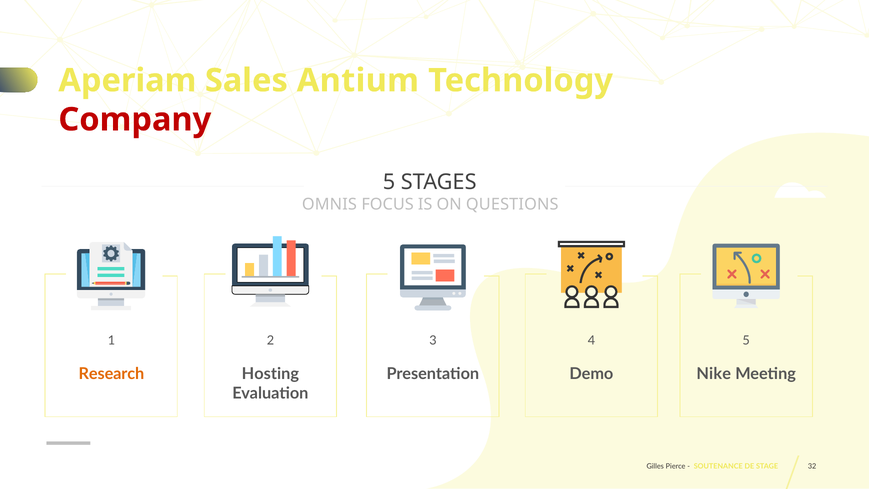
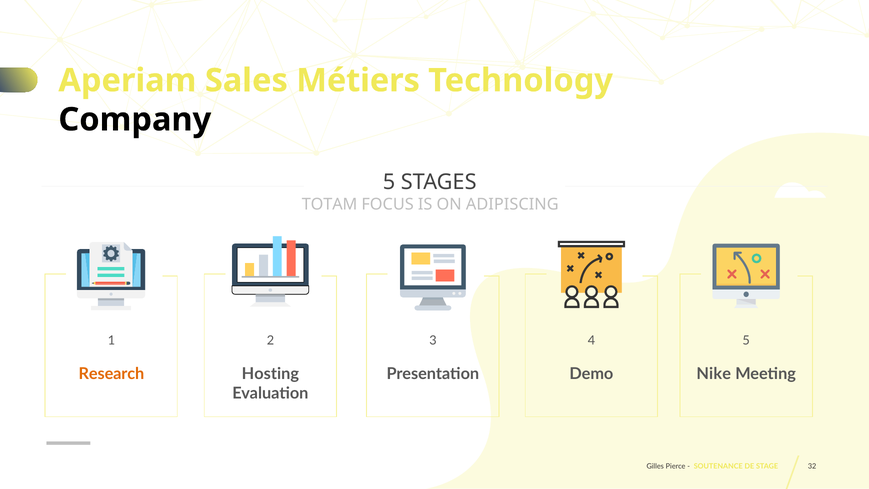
Antium: Antium -> Métiers (358, 80)
Company colour: red -> black (135, 120)
OMNIS: OMNIS -> TOTAM (330, 204)
QUESTIONS: QUESTIONS -> ADIPISCING (512, 204)
